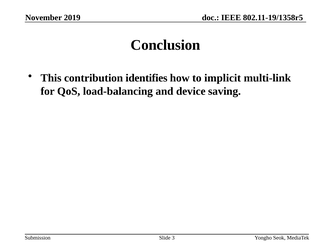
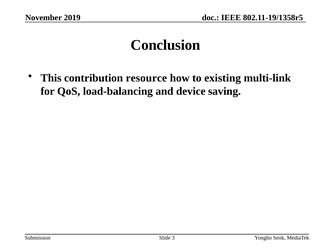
identifies: identifies -> resource (146, 78)
implicit: implicit -> existing (223, 78)
